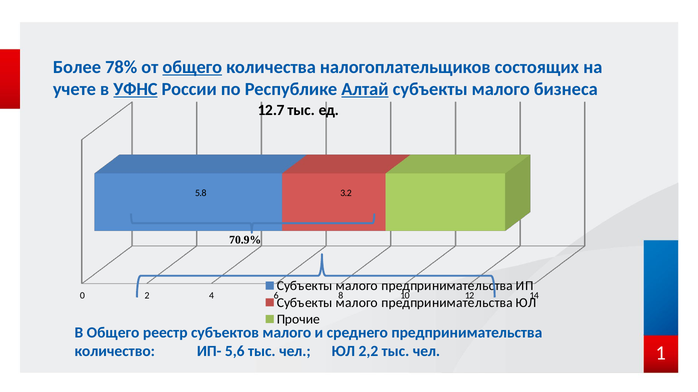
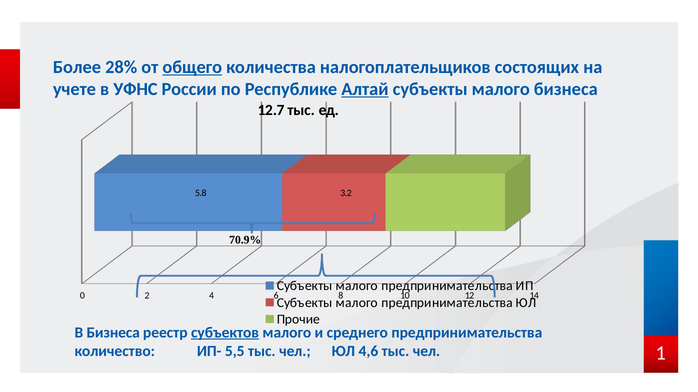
78%: 78% -> 28% (121, 67)
УФНС underline: present -> none (135, 89)
В Общего: Общего -> Бизнеса (113, 333)
субъектов underline: none -> present (225, 333)
5,6: 5,6 -> 5,5 (235, 352)
2,2: 2,2 -> 4,6 (368, 352)
